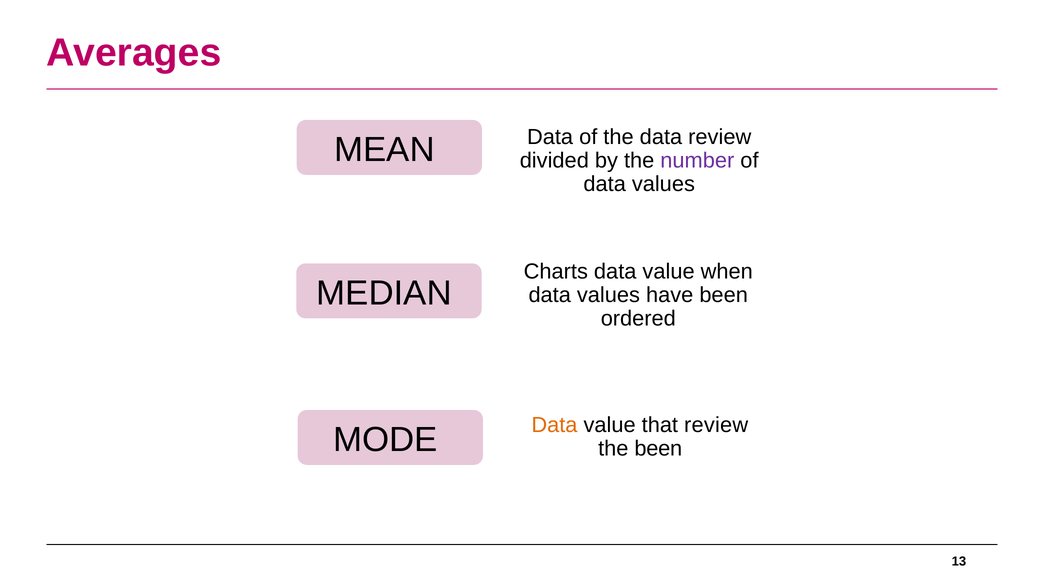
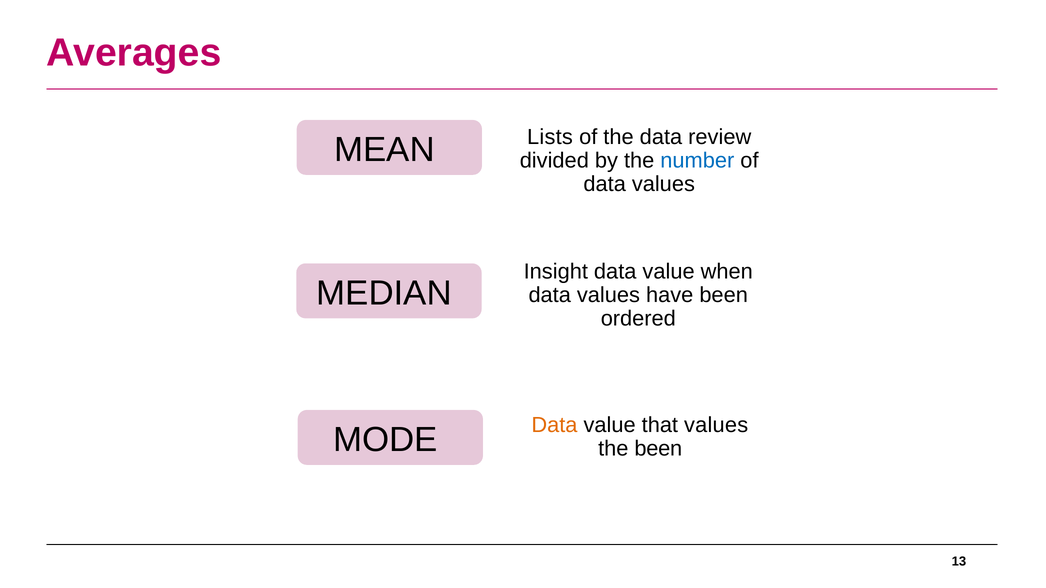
Data: Data -> Lists (550, 137)
number colour: purple -> blue (697, 161)
Charts: Charts -> Insight (556, 272)
that review: review -> values (716, 425)
